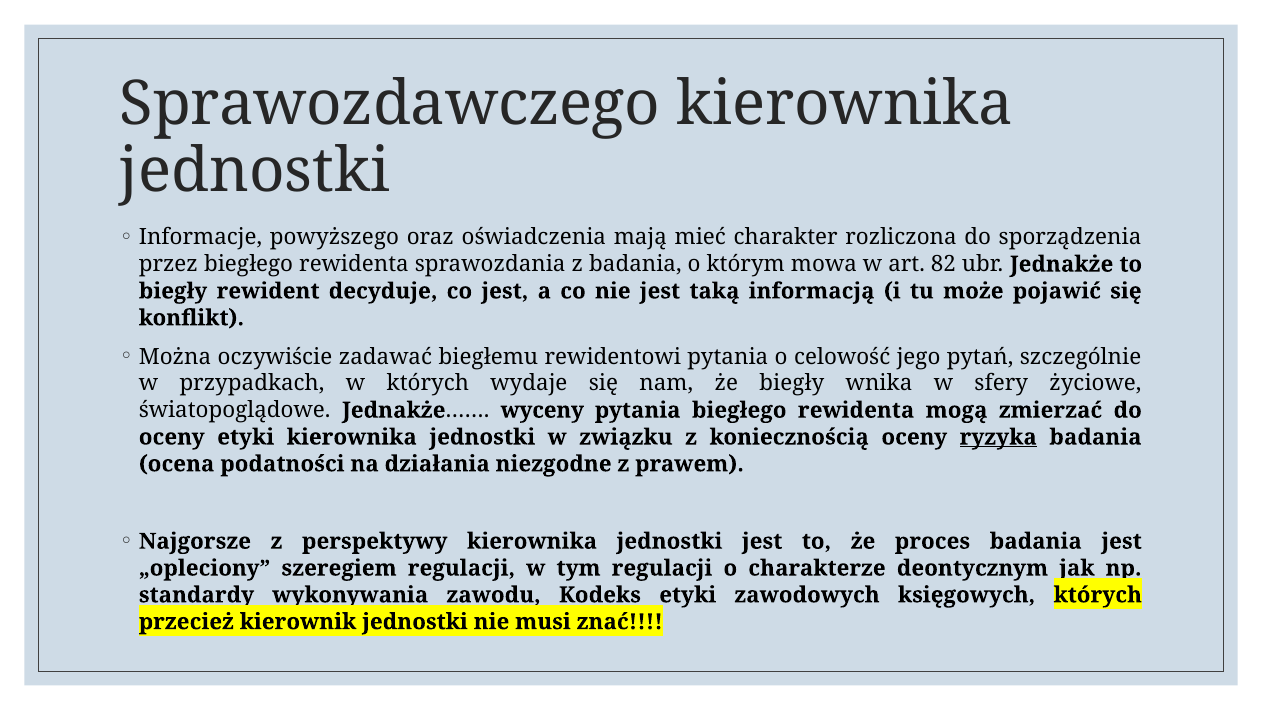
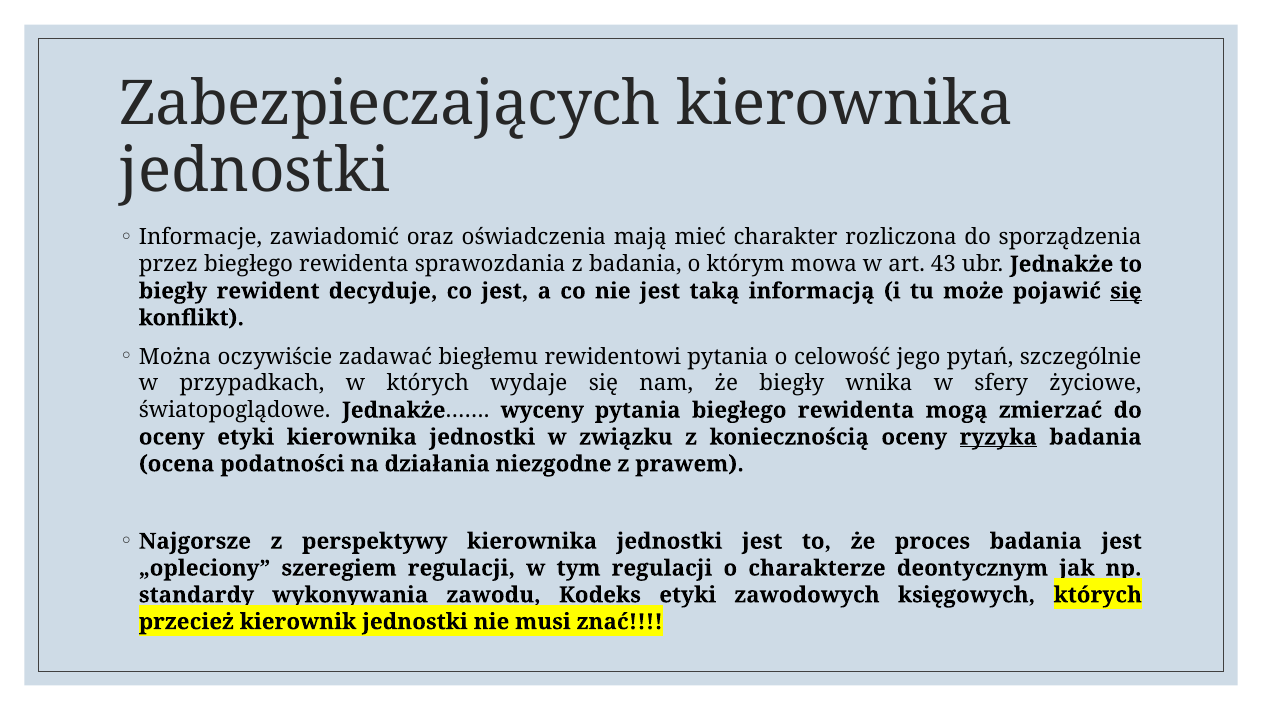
Sprawozdawczego: Sprawozdawczego -> Zabezpieczających (390, 104)
powyższego: powyższego -> zawiadomić (334, 237)
82: 82 -> 43 (943, 264)
się underline: none -> present (1126, 291)
